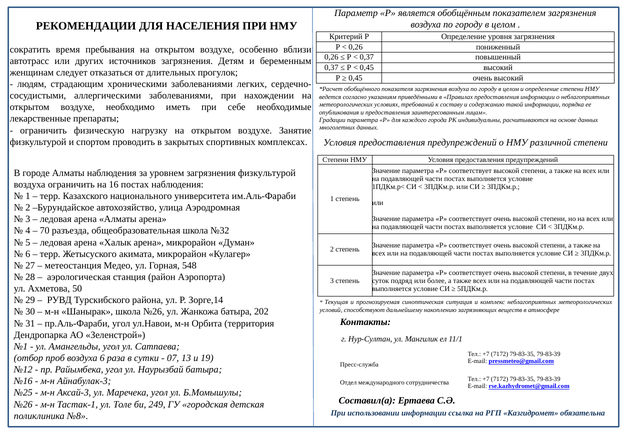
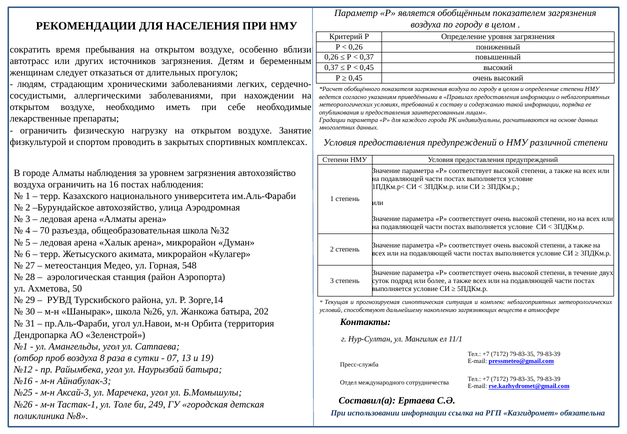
загрязнения физкультурой: физкультурой -> автохозяйство (267, 173)
воздуха 6: 6 -> 8 (102, 358)
